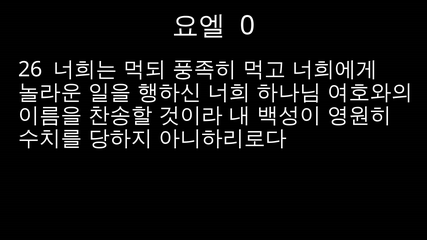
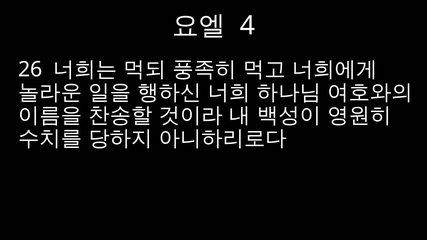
0: 0 -> 4 (247, 26)
